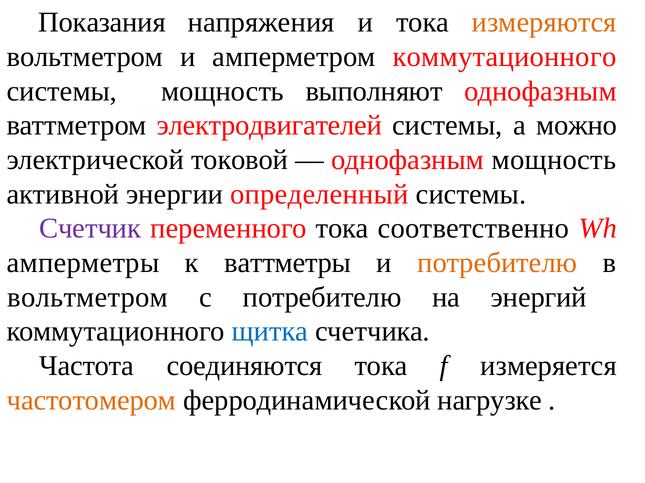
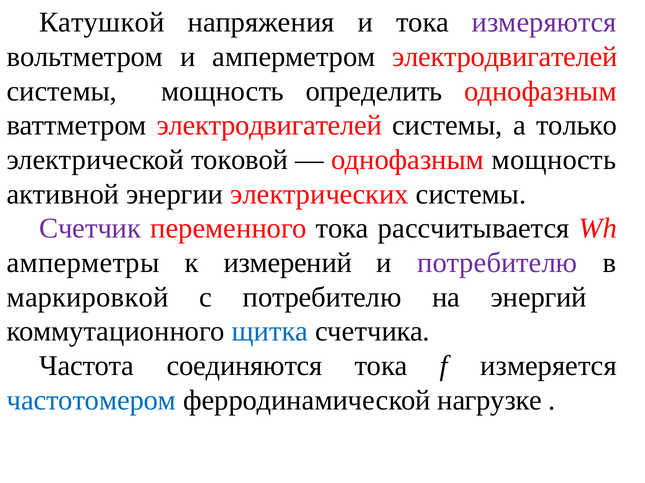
Показания: Показания -> Катушкой (102, 22)
измеряются colour: orange -> purple (544, 22)
амперметром коммутационного: коммутационного -> электродвигателей (505, 57)
выполняют: выполняют -> определить (374, 91)
можно: можно -> только (577, 126)
определенный: определенный -> электрических (320, 194)
соответственно: соответственно -> рассчитывается (474, 229)
ваттметры: ваттметры -> измерений (288, 263)
потребителю colour: orange -> purple (497, 263)
вольтметром: вольтметром -> маркировкой (88, 298)
частотомером colour: orange -> blue (91, 401)
